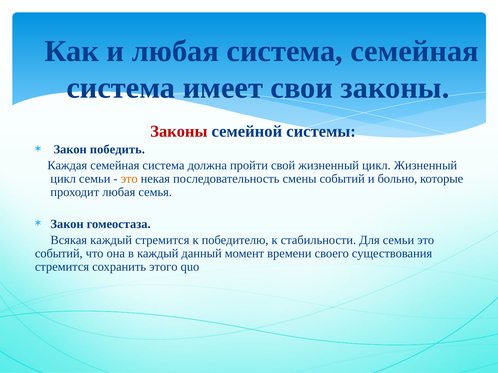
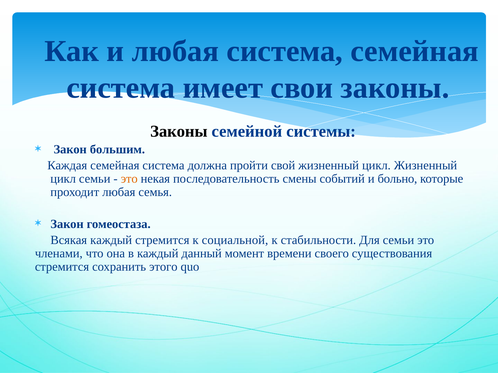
Законы colour: red -> black (179, 131)
победить: победить -> большим (117, 150)
победителю: победителю -> социальной (235, 240)
событий: событий -> членами (59, 254)
